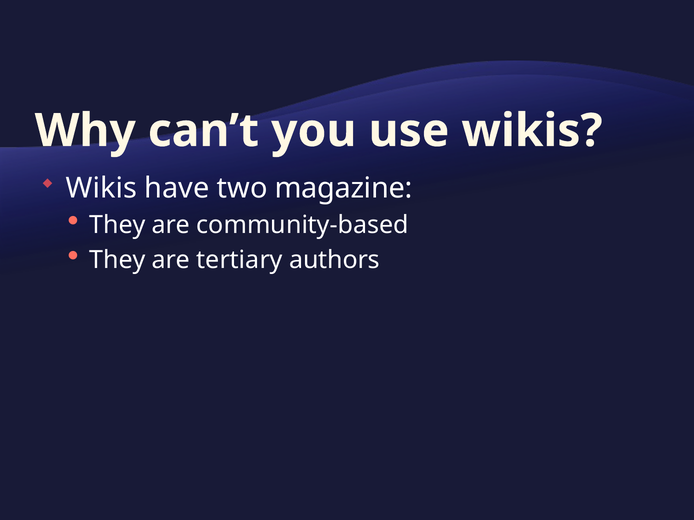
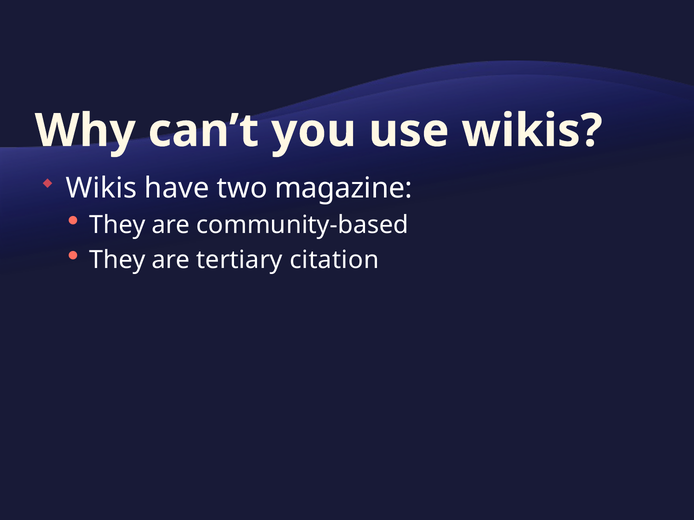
authors: authors -> citation (334, 260)
